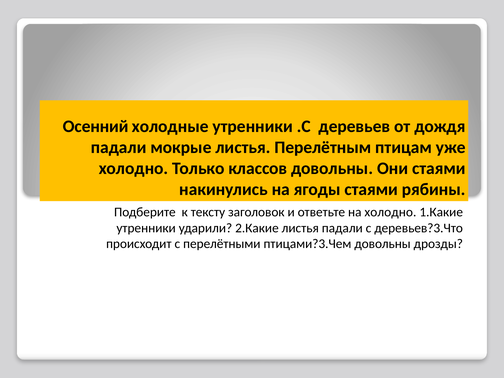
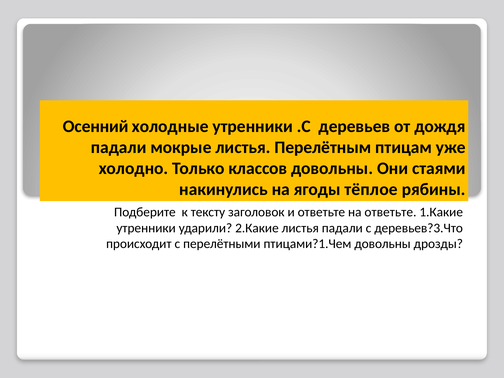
ягоды стаями: стаями -> тёплое (371, 189)
на холодно: холодно -> ответьте (390, 212)
птицами?3.Чем: птицами?3.Чем -> птицами?1.Чем (307, 244)
